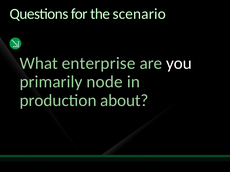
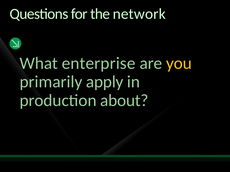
scenario: scenario -> network (139, 14)
you colour: white -> yellow (179, 63)
node: node -> apply (105, 82)
